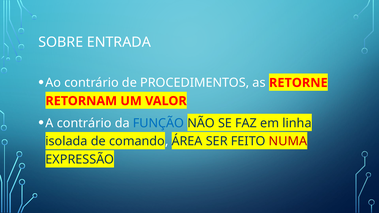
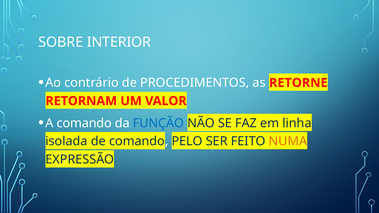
ENTRADA: ENTRADA -> INTERIOR (119, 42)
A contrário: contrário -> comando (84, 123)
ÁREA: ÁREA -> PELO (187, 141)
NUMA colour: red -> orange (288, 141)
